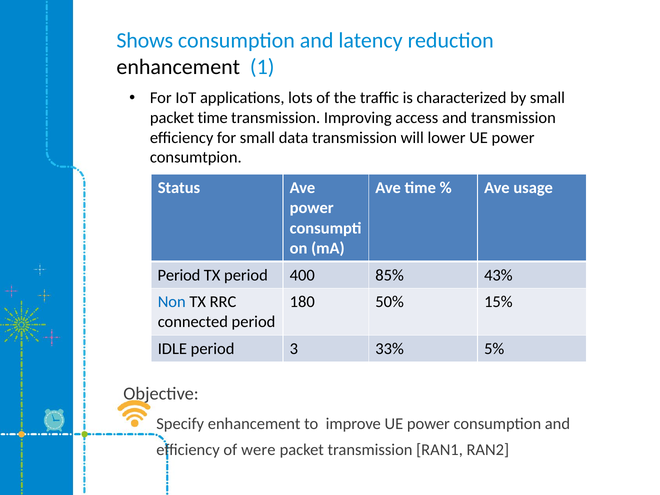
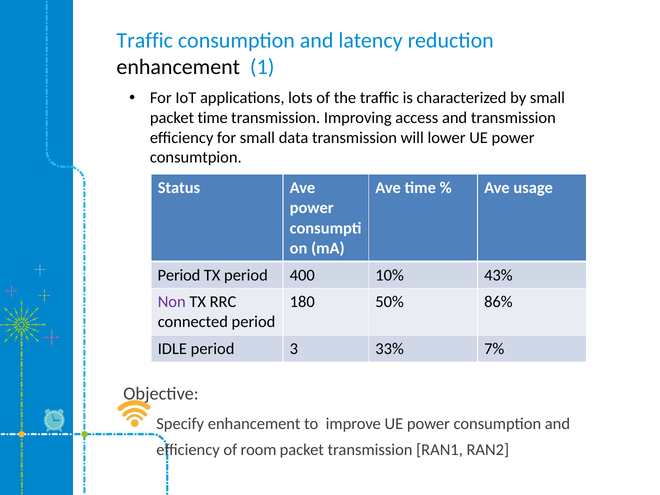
Shows: Shows -> Traffic (145, 41)
85%: 85% -> 10% (390, 275)
Non colour: blue -> purple (172, 302)
15%: 15% -> 86% (498, 302)
5%: 5% -> 7% (494, 349)
were: were -> room (259, 450)
